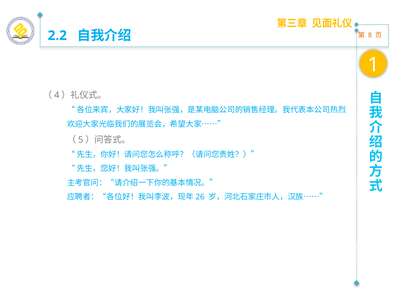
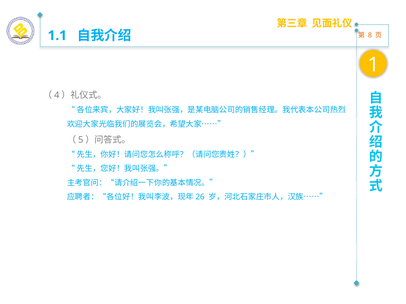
2.2: 2.2 -> 1.1 (57, 36)
